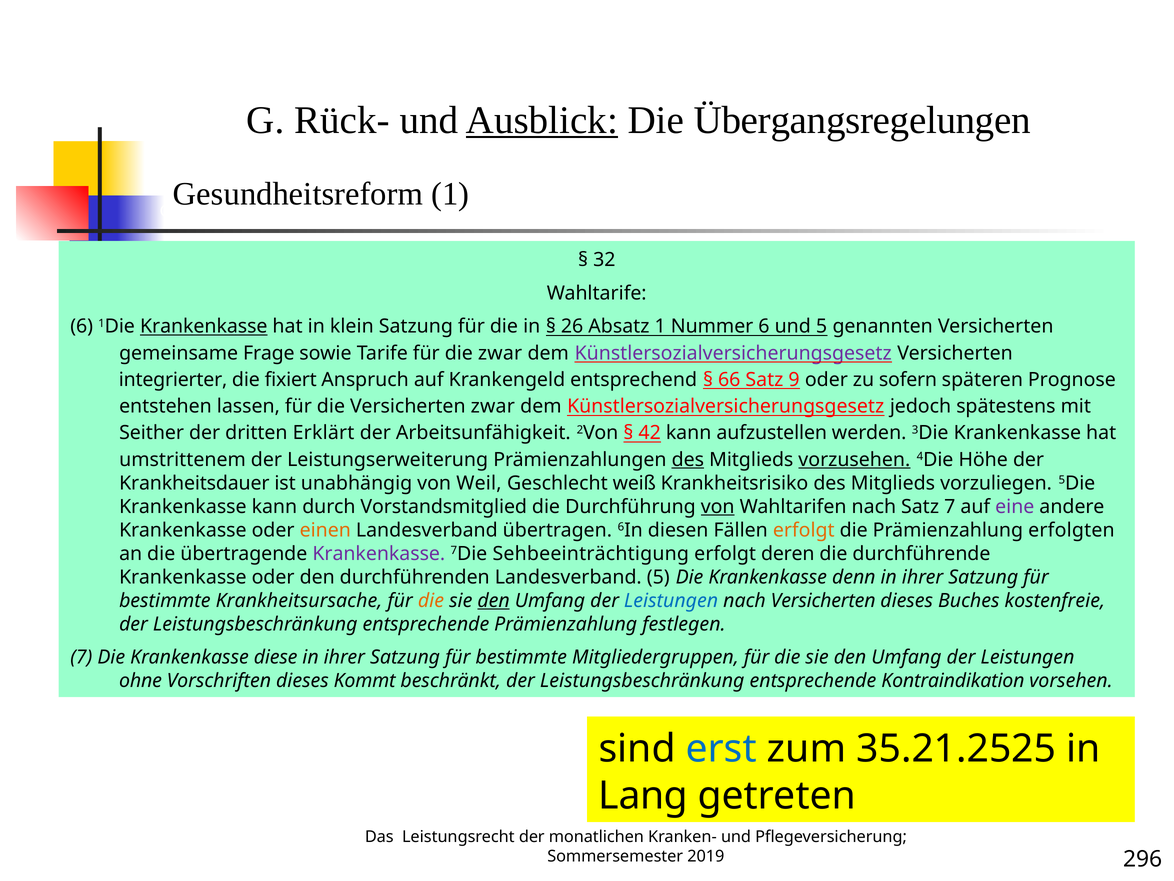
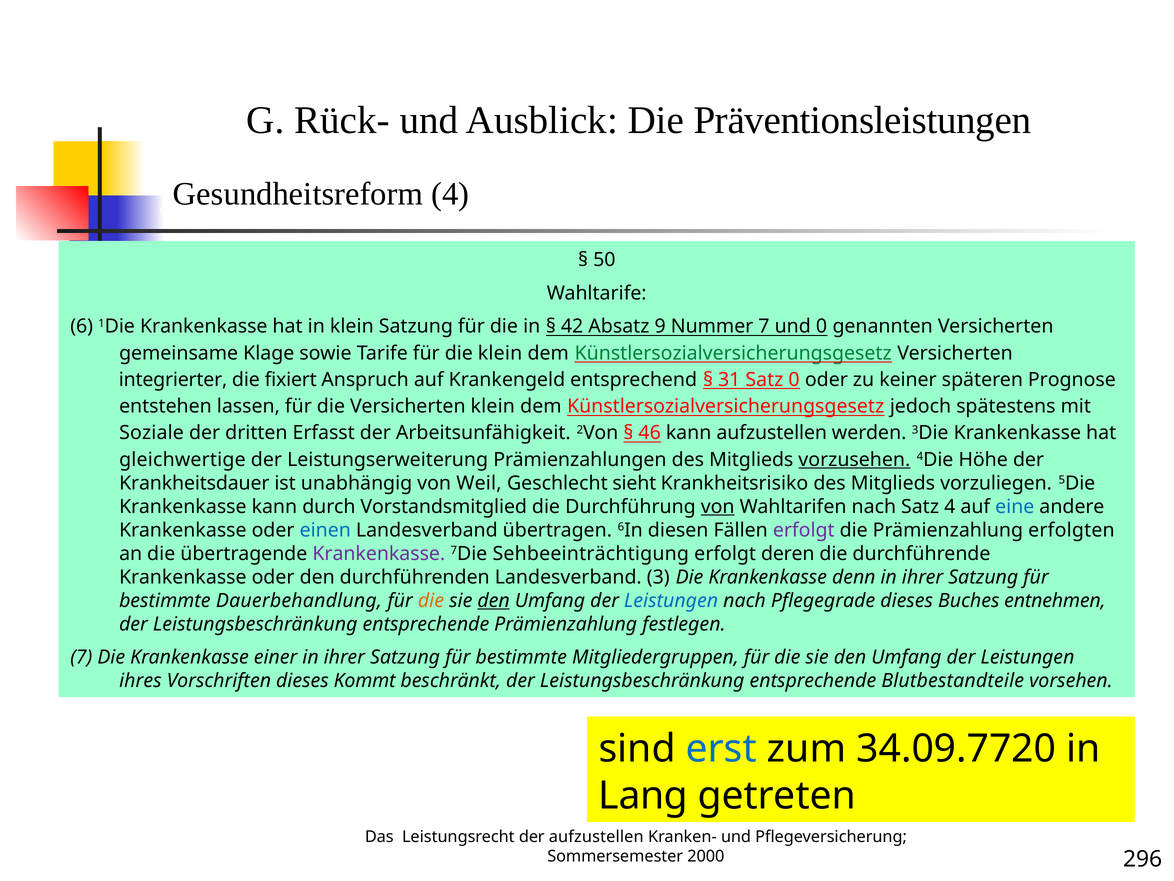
Ausblick underline: present -> none (542, 120)
Übergangsregelungen: Übergangsregelungen -> Präventionsleistungen (862, 120)
Gesundheitsreform 1: 1 -> 4 (450, 194)
32: 32 -> 50 (604, 260)
Krankenkasse underline: present -> none (204, 326)
26: 26 -> 42 (572, 326)
Absatz 1: 1 -> 9 (660, 326)
Nummer 6: 6 -> 7 (764, 326)
und 5: 5 -> 0 (822, 326)
Frage: Frage -> Klage (269, 353)
die zwar: zwar -> klein (500, 353)
Künstlersozialversicherungsgesetz colour: purple -> green (733, 353)
66: 66 -> 31 (729, 380)
Satz 9: 9 -> 0 (794, 380)
sofern: sofern -> keiner (908, 380)
Versicherten zwar: zwar -> klein (493, 406)
Seither: Seither -> Soziale (152, 433)
Erklärt: Erklärt -> Erfasst (324, 433)
42: 42 -> 46 (650, 433)
umstrittenem: umstrittenem -> gleichwertige (182, 459)
des underline: present -> none (688, 459)
weiß: weiß -> sieht (634, 483)
Satz 7: 7 -> 4 (950, 506)
eine colour: purple -> blue (1015, 506)
einen colour: orange -> blue (325, 530)
erfolgt colour: orange -> purple (804, 530)
Landesverband 5: 5 -> 3 (658, 577)
Krankheitsursache: Krankheitsursache -> Dauerbehandlung (299, 600)
nach Versicherten: Versicherten -> Pflegegrade (823, 600)
kostenfreie: kostenfreie -> entnehmen (1055, 600)
diese: diese -> einer (276, 657)
ohne: ohne -> ihres (140, 681)
Kontraindikation: Kontraindikation -> Blutbestandteile (953, 681)
35.21.2525: 35.21.2525 -> 34.09.7720 (956, 748)
der monatlichen: monatlichen -> aufzustellen (596, 837)
2019: 2019 -> 2000 (706, 856)
